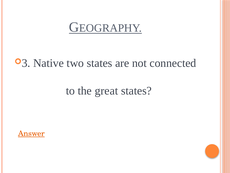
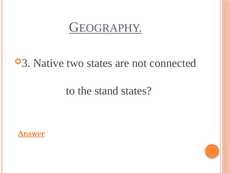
great: great -> stand (106, 90)
